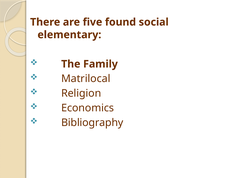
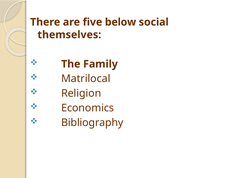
found: found -> below (121, 22)
elementary: elementary -> themselves (69, 35)
